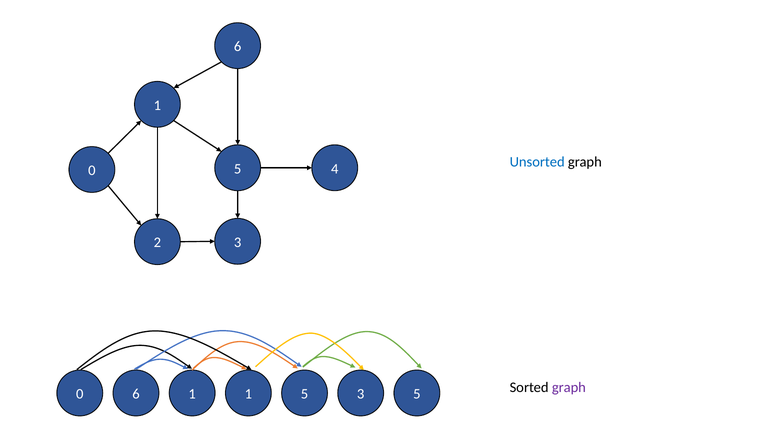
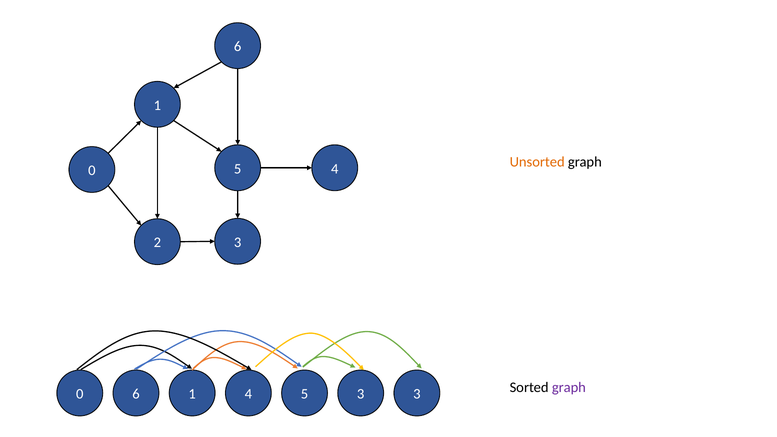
Unsorted colour: blue -> orange (537, 162)
1 1: 1 -> 4 (248, 394)
3 5: 5 -> 3 (417, 394)
